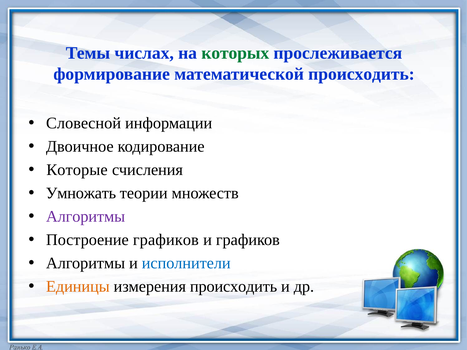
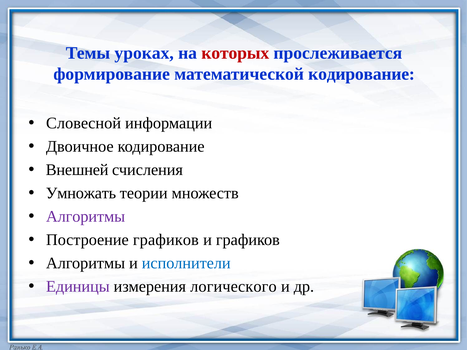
числах: числах -> уроках (144, 53)
которых colour: green -> red (235, 53)
математической происходить: происходить -> кодирование (362, 74)
Которые: Которые -> Внешней (77, 170)
Единицы colour: orange -> purple (78, 287)
измерения происходить: происходить -> логического (233, 287)
